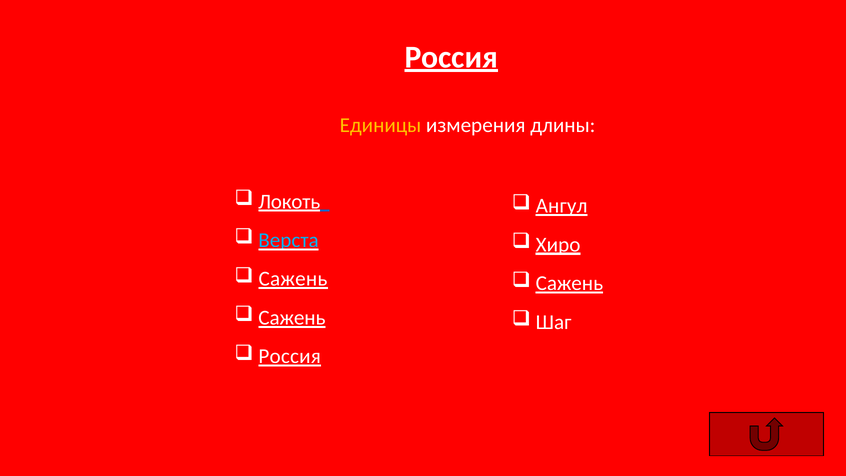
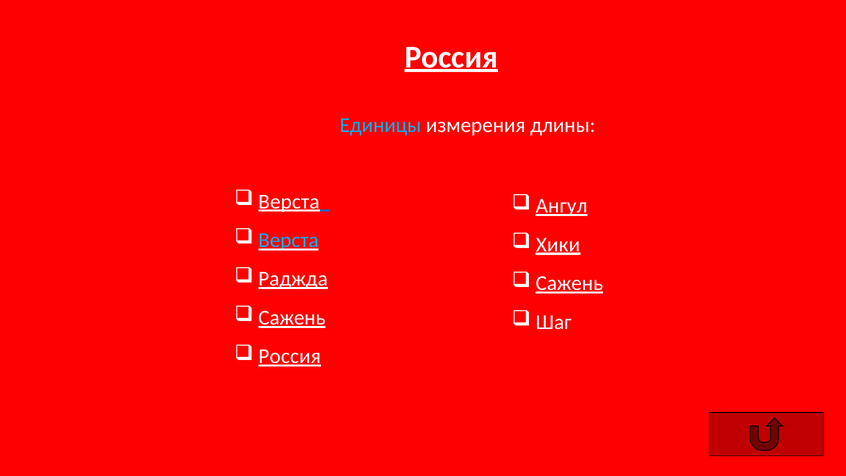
Единицы colour: yellow -> light blue (380, 125)
Локоть: Локоть -> Верста (289, 202)
Хиро: Хиро -> Хики (558, 245)
Сажень: Сажень -> Раджда (293, 279)
